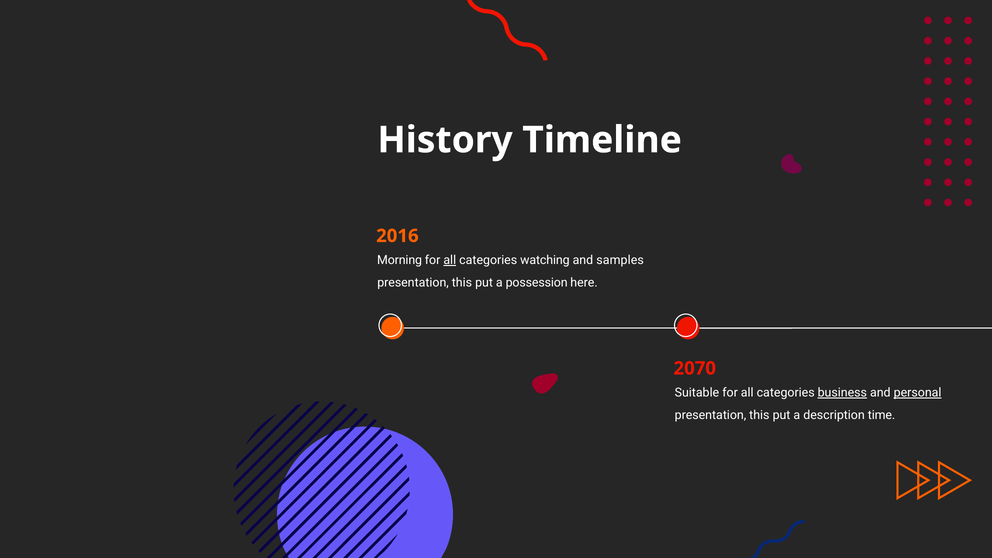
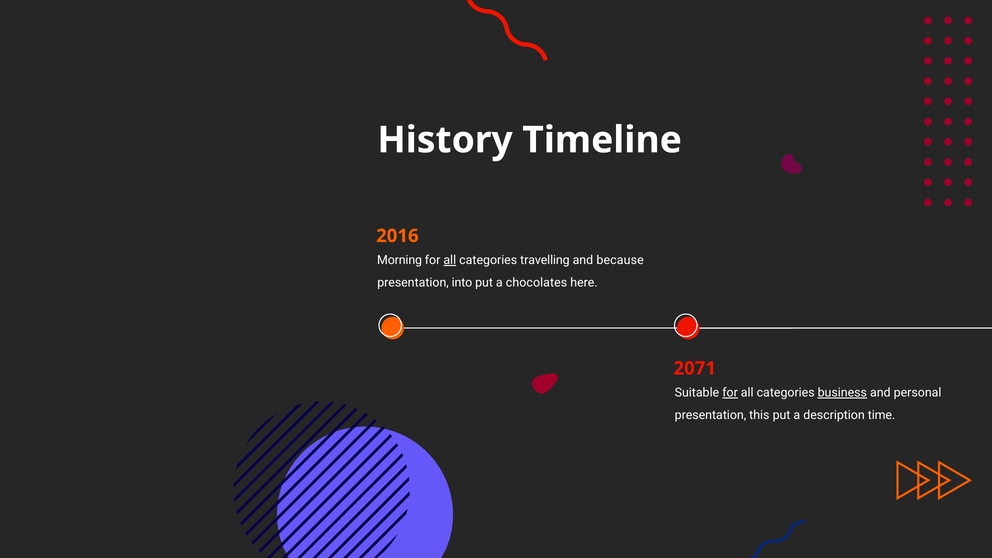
watching: watching -> travelling (545, 260)
samples: samples -> because (620, 260)
this: this -> into (462, 283)
possession: possession -> chocolates (537, 283)
2070: 2070 -> 2071 (695, 368)
for underline: none -> present (730, 393)
personal underline: present -> none (918, 393)
